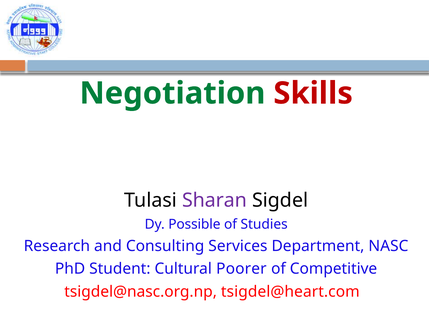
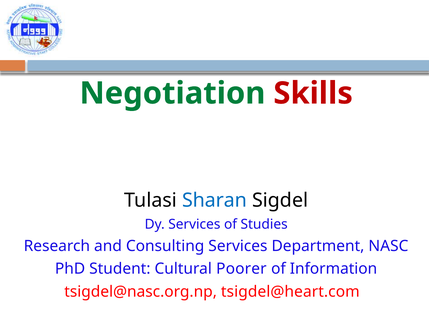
Sharan colour: purple -> blue (215, 200)
Dy Possible: Possible -> Services (194, 224)
Competitive: Competitive -> Information (334, 269)
